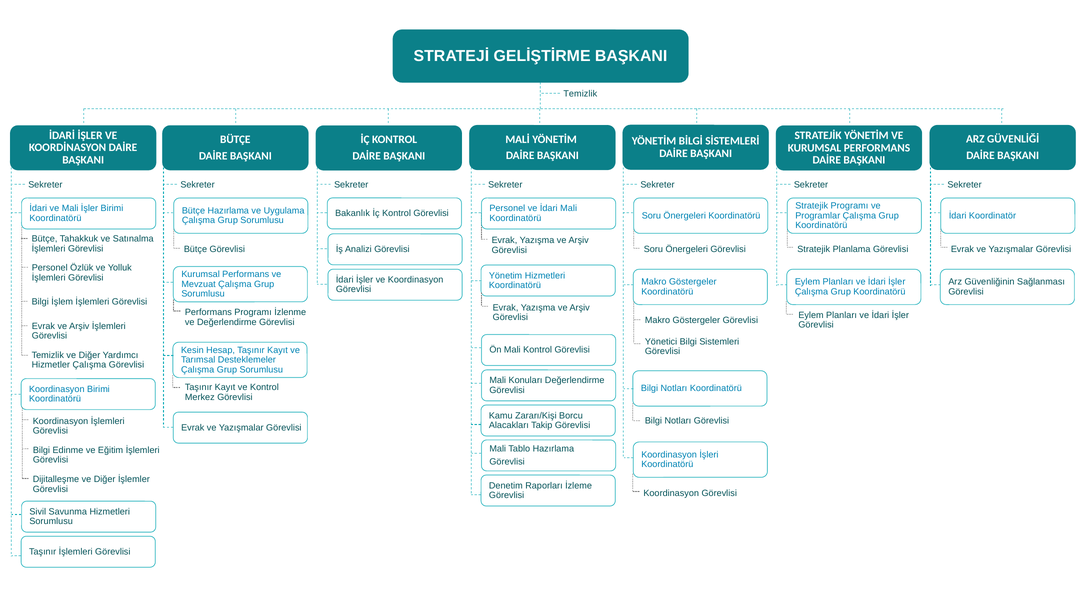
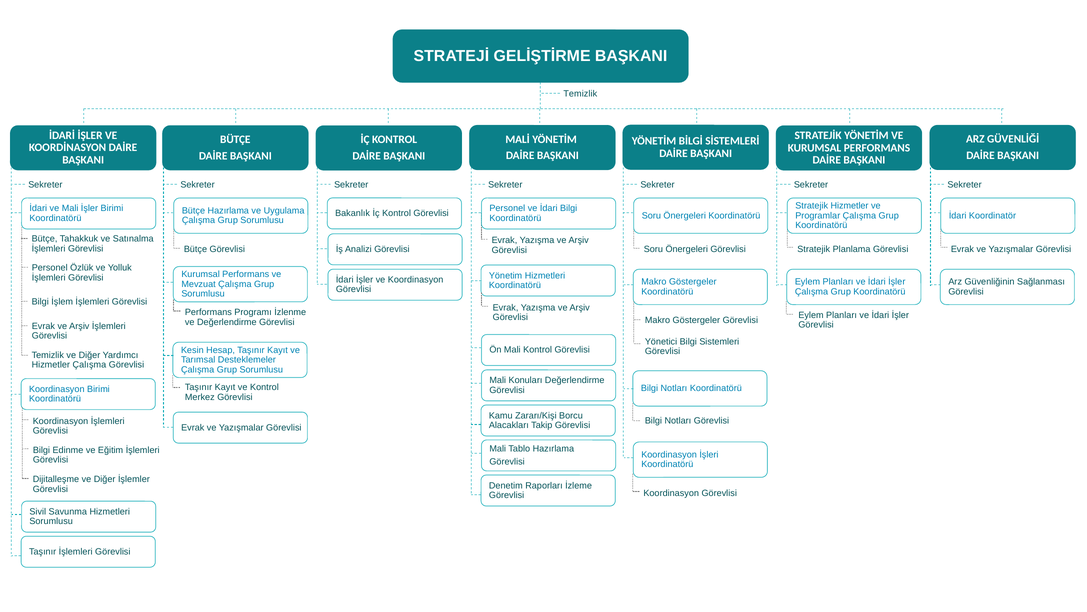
Stratejik Programı: Programı -> Hizmetler (850, 206)
İdari Mali: Mali -> Bilgi (569, 208)
